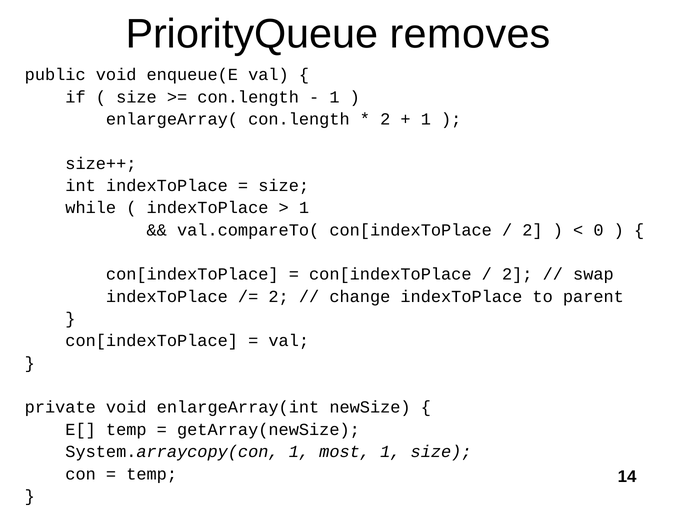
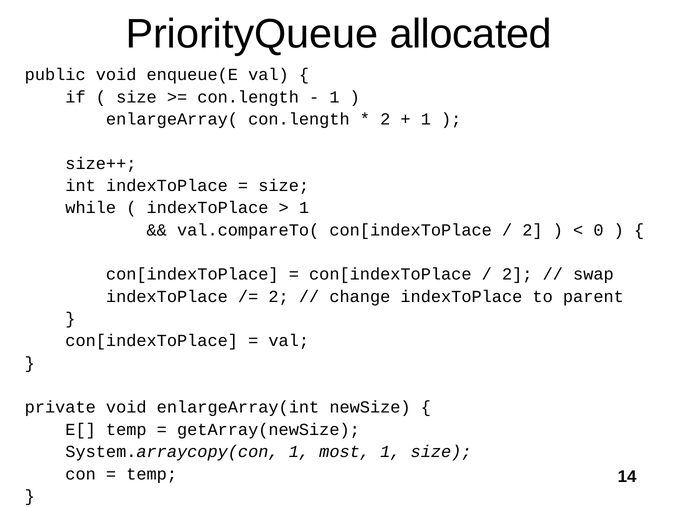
removes: removes -> allocated (471, 34)
